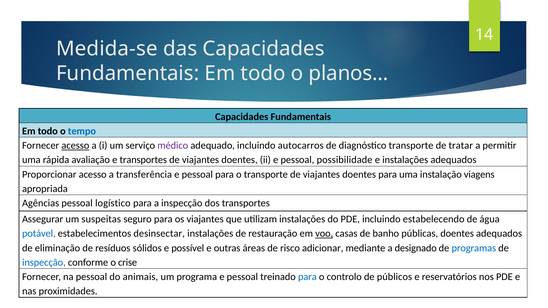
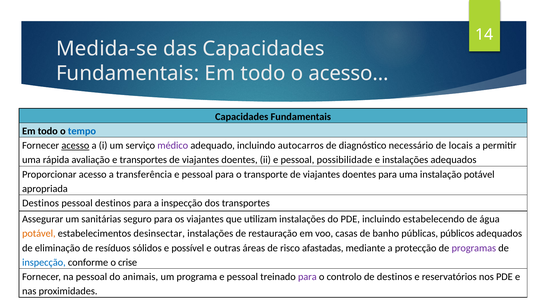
o planos: planos -> acesso (349, 73)
diagnóstico transporte: transporte -> necessário (411, 146)
tratar: tratar -> locais (461, 146)
instalação viagens: viagens -> potável (479, 174)
Agências: Agências -> Destinos (41, 203)
pessoal logístico: logístico -> destinos (113, 203)
suspeitas: suspeitas -> sanitárias (101, 219)
potável colour: blue -> orange (39, 234)
voo underline: present -> none (324, 234)
públicas doentes: doentes -> públicos (457, 234)
adicionar: adicionar -> afastadas (323, 248)
designado: designado -> protecção (416, 248)
programas colour: blue -> purple (474, 248)
para colour: blue -> purple (307, 277)
de públicos: públicos -> destinos (395, 277)
